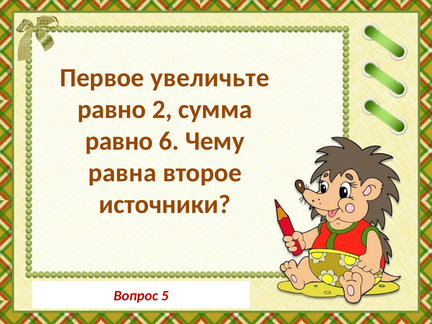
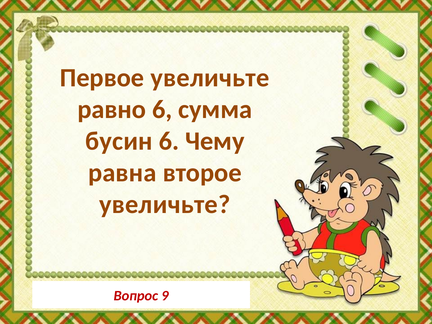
равно 2: 2 -> 6 (162, 109)
равно: равно -> бусин (119, 141)
источники: источники -> увеличьте (165, 204)
5: 5 -> 9 (165, 296)
